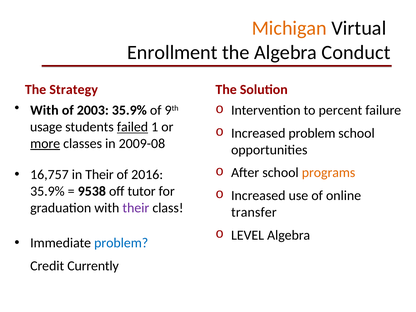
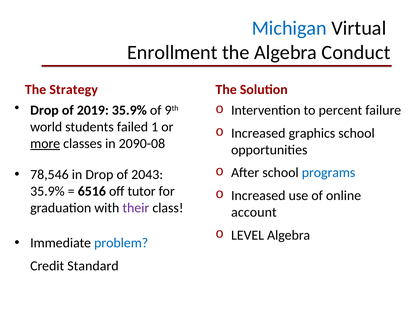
Michigan colour: orange -> blue (289, 28)
With: With -> Drop (44, 110)
2003: 2003 -> 2019 (93, 110)
usage: usage -> world (46, 127)
failed underline: present -> none (132, 127)
Increased problem: problem -> graphics (312, 133)
2009-08: 2009-08 -> 2090-08 (142, 144)
programs colour: orange -> blue (329, 173)
16,757: 16,757 -> 78,546 (49, 175)
in Their: Their -> Drop (99, 175)
2016: 2016 -> 2043 (147, 175)
9538: 9538 -> 6516 (92, 191)
transfer: transfer -> account (254, 212)
Currently: Currently -> Standard (93, 266)
